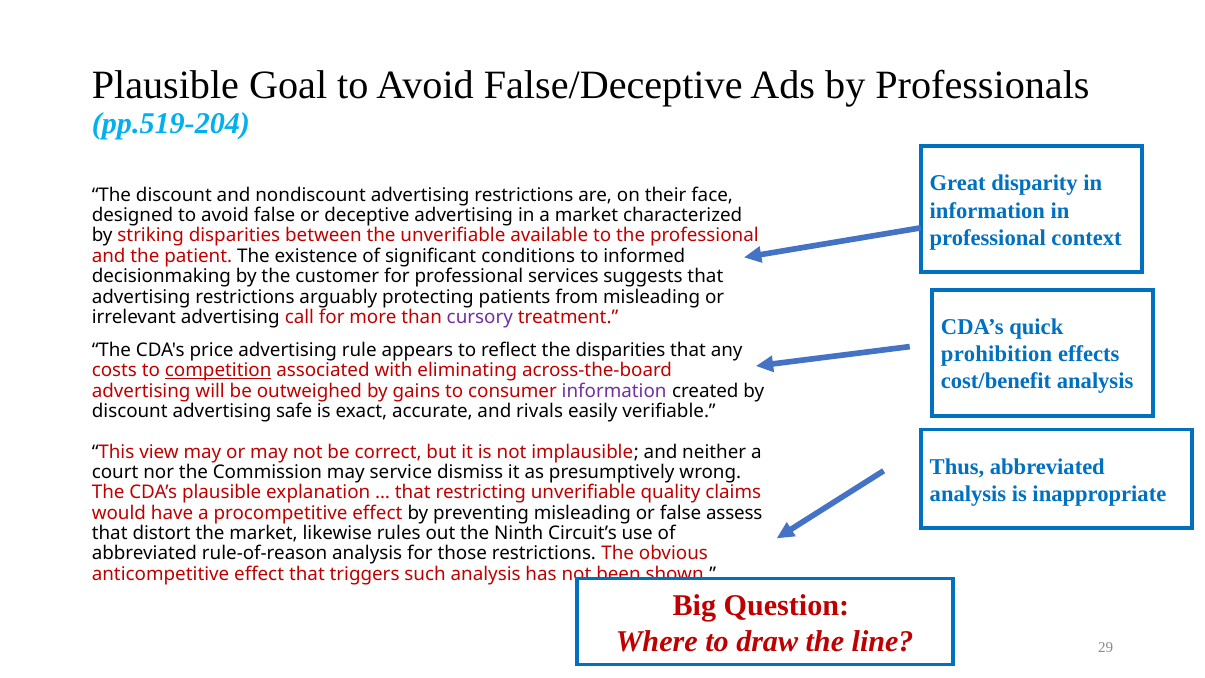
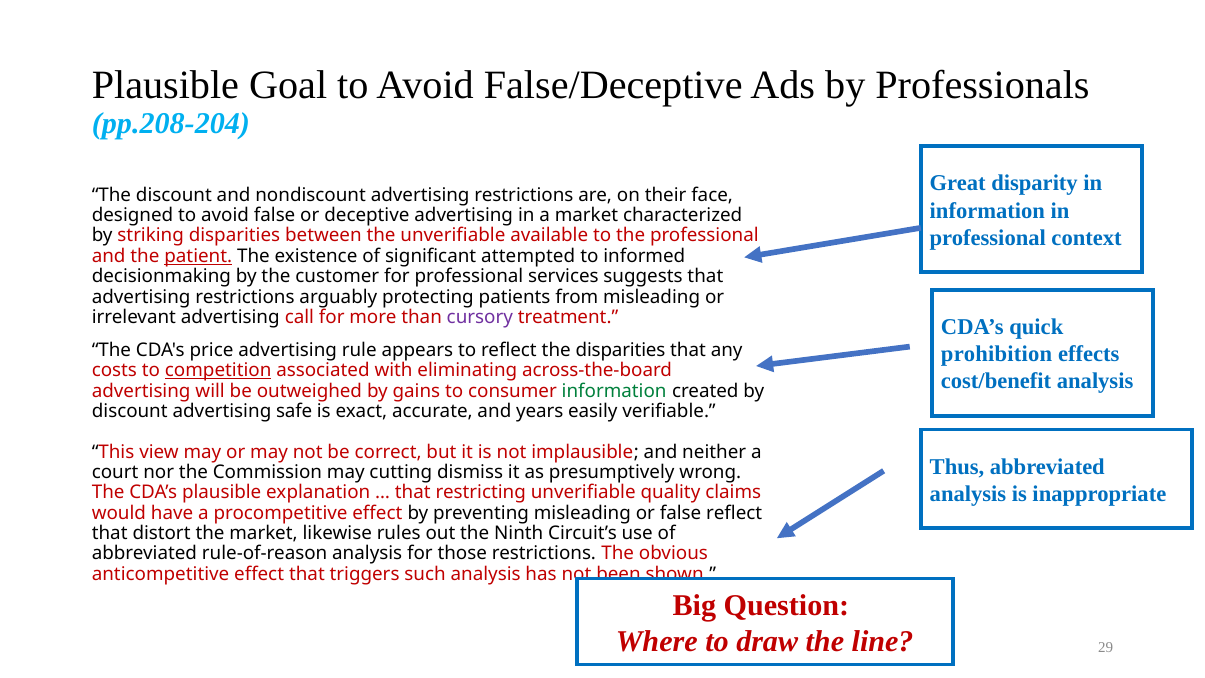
pp.519-204: pp.519-204 -> pp.208-204 (171, 123)
patient underline: none -> present (198, 256)
conditions: conditions -> attempted (528, 256)
information colour: purple -> green (614, 391)
rivals: rivals -> years (540, 411)
service: service -> cutting (401, 472)
false assess: assess -> reflect (734, 513)
